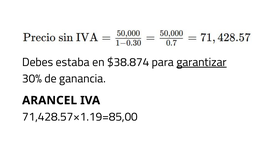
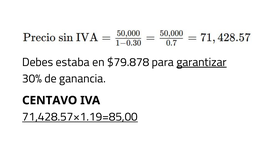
$38.874: $38.874 -> $79.878 (128, 62)
ARANCEL: ARANCEL -> CENTAVO (50, 101)
71,428.57×1.19=85,00 underline: none -> present (80, 117)
